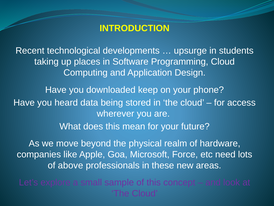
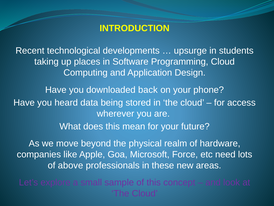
keep: keep -> back (148, 90)
